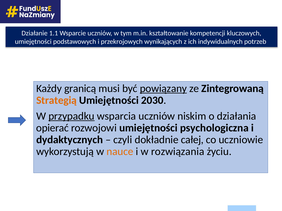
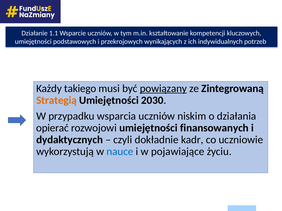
granicą: granicą -> takiego (80, 89)
przypadku underline: present -> none (71, 116)
psychologiczna: psychologiczna -> finansowanych (214, 128)
całej: całej -> kadr (192, 140)
nauce colour: orange -> blue (120, 152)
rozwiązania: rozwiązania -> pojawiające (178, 152)
